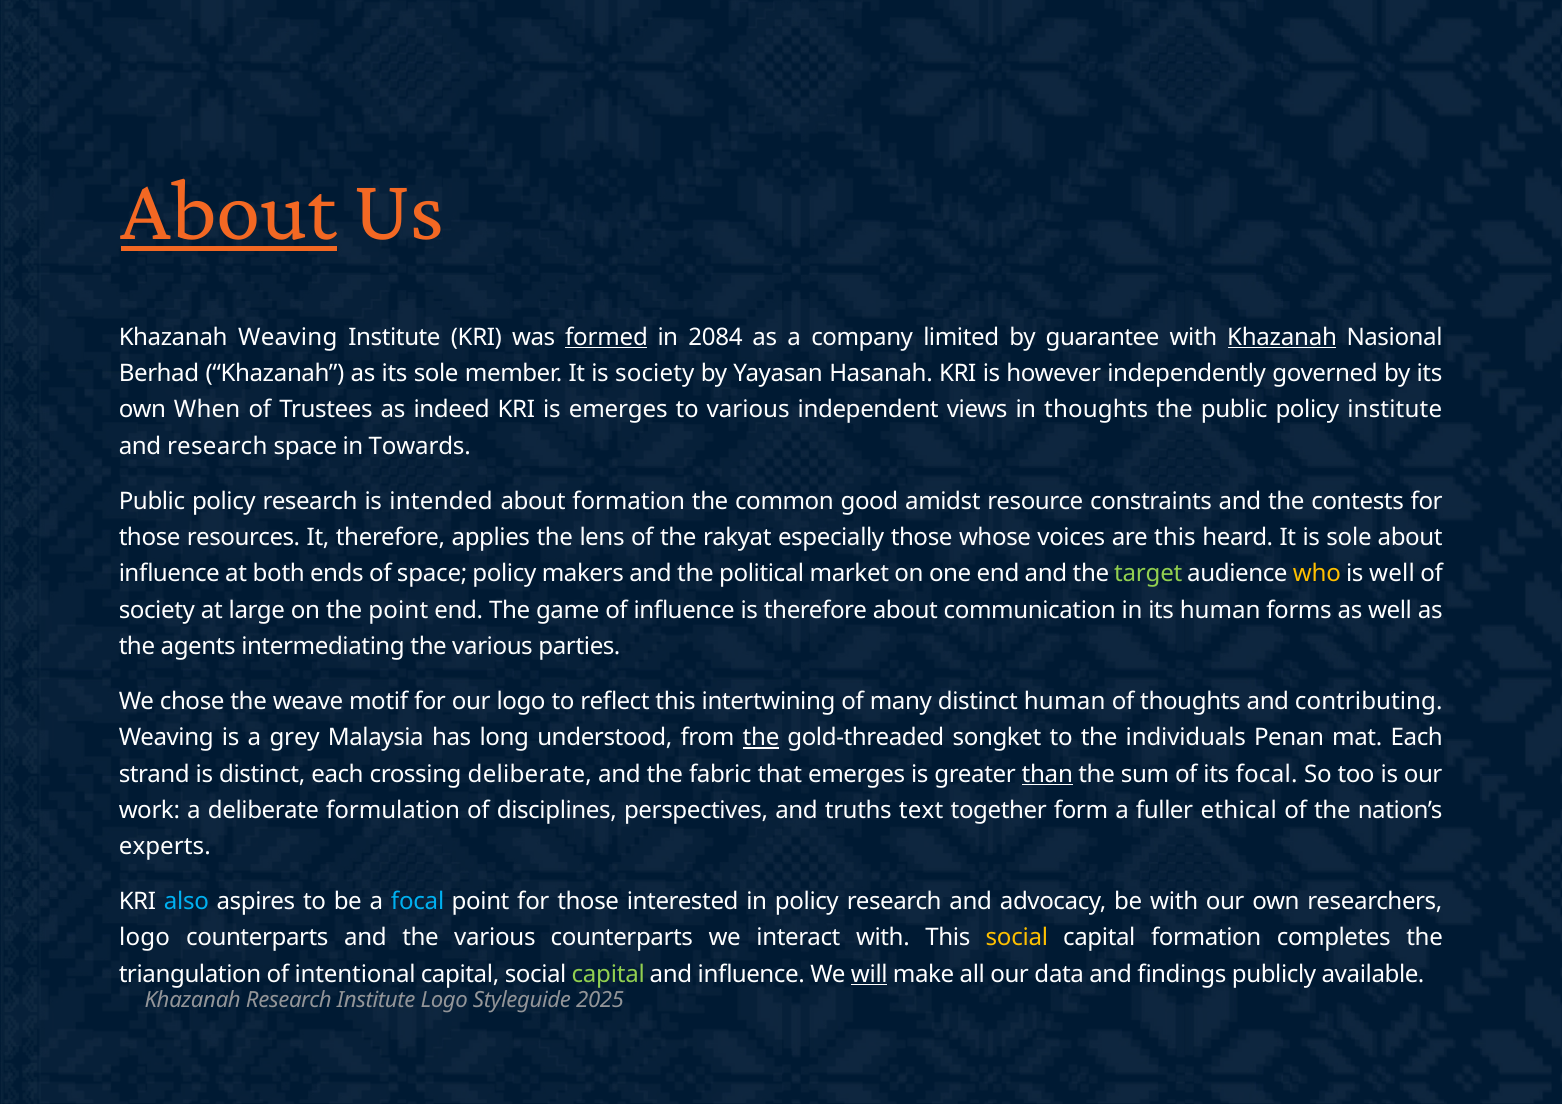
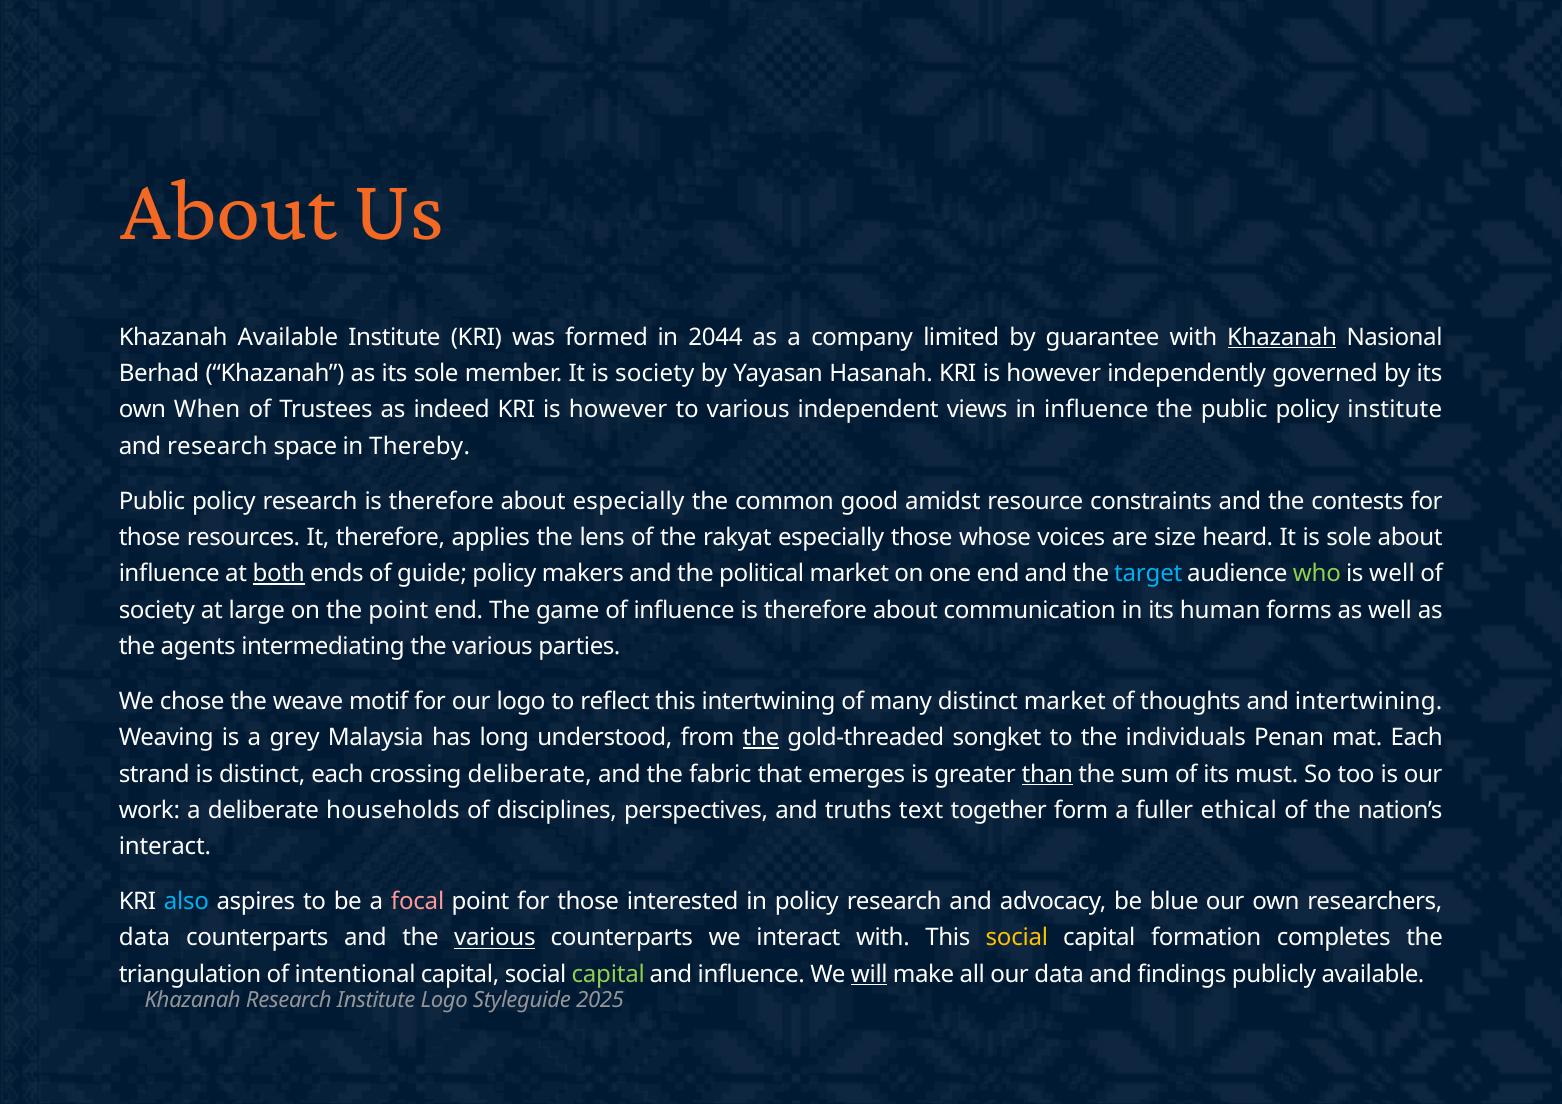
About underline: present -> none (229, 210)
Khazanah Weaving: Weaving -> Available (288, 337)
formed underline: present -> none (607, 337)
2084: 2084 -> 2044 (716, 337)
indeed KRI is emerges: emerges -> however (618, 410)
in thoughts: thoughts -> influence (1096, 410)
Towards: Towards -> Thereby (420, 446)
research is intended: intended -> therefore (441, 501)
about formation: formation -> especially (629, 501)
are this: this -> size (1175, 537)
both underline: none -> present (279, 574)
of space: space -> guide (432, 574)
target colour: light green -> light blue (1148, 574)
who colour: yellow -> light green (1317, 574)
distinct human: human -> market (1065, 701)
and contributing: contributing -> intertwining (1369, 701)
its focal: focal -> must (1267, 774)
formulation: formulation -> households (393, 810)
experts: experts -> interact (165, 847)
focal colour: light blue -> pink (418, 902)
be with: with -> blue (1174, 902)
logo: logo -> data (145, 938)
various underline: none -> present (495, 938)
